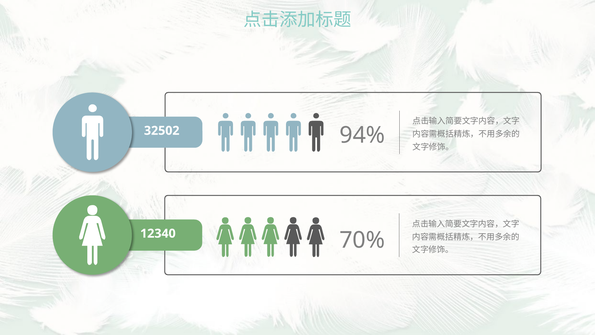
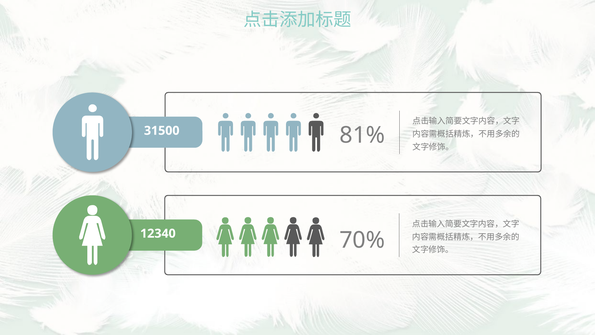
32502: 32502 -> 31500 (162, 131)
94%: 94% -> 81% (362, 135)
